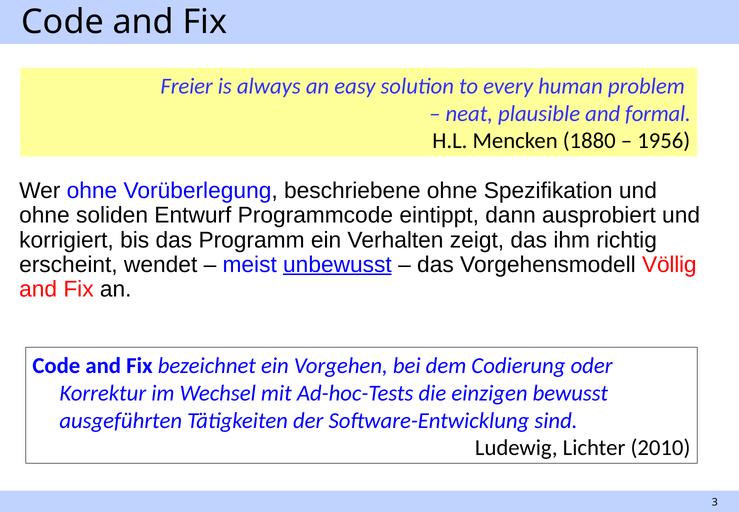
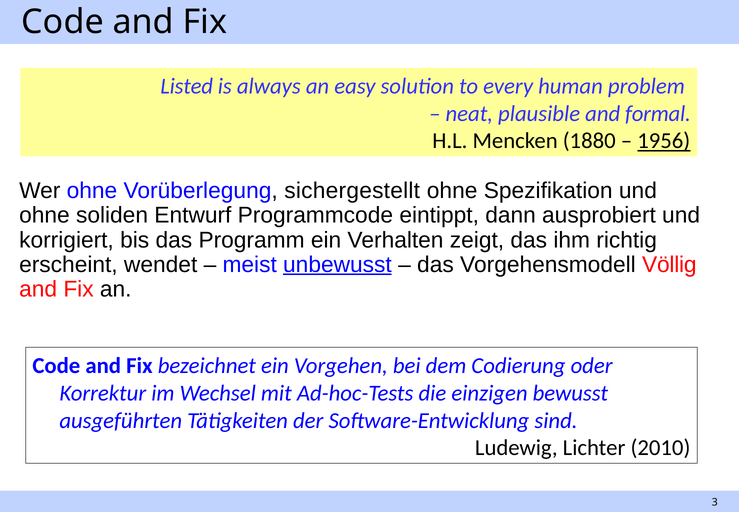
Freier: Freier -> Listed (187, 86)
1956 underline: none -> present (664, 141)
beschriebene: beschriebene -> sichergestellt (352, 191)
